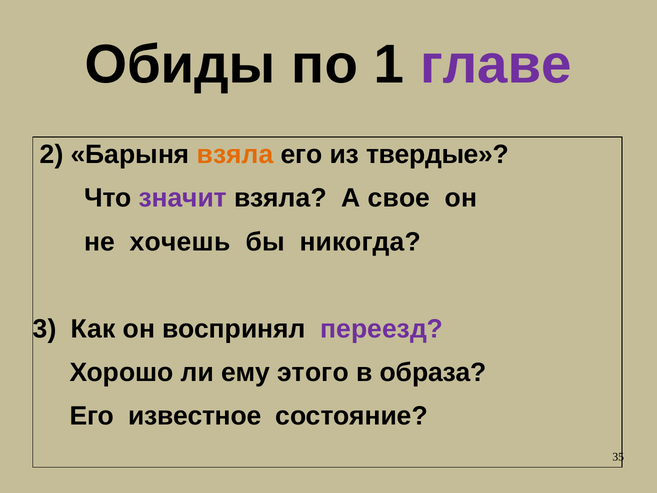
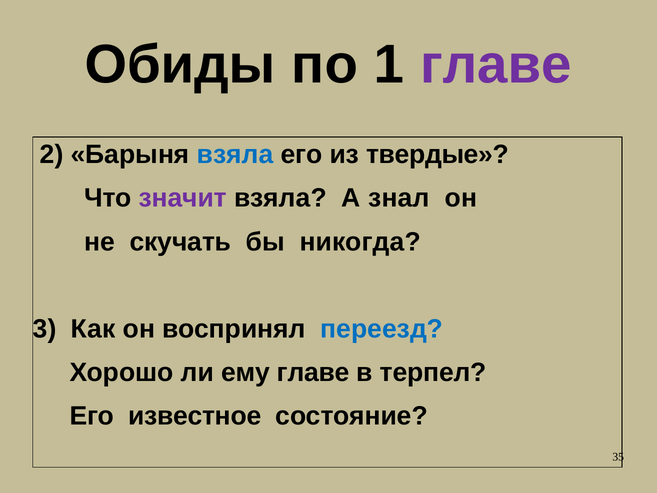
взяла colour: orange -> blue (235, 155)
свое: свое -> знал (399, 198)
хочешь: хочешь -> скучать (180, 242)
переезд colour: purple -> blue (382, 329)
ему этого: этого -> главе (313, 372)
образа: образа -> терпел (433, 372)
